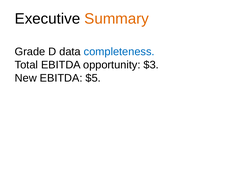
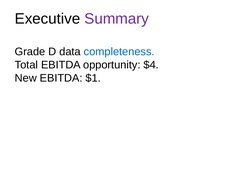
Summary colour: orange -> purple (117, 19)
$3: $3 -> $4 (151, 65)
$5: $5 -> $1 (93, 78)
